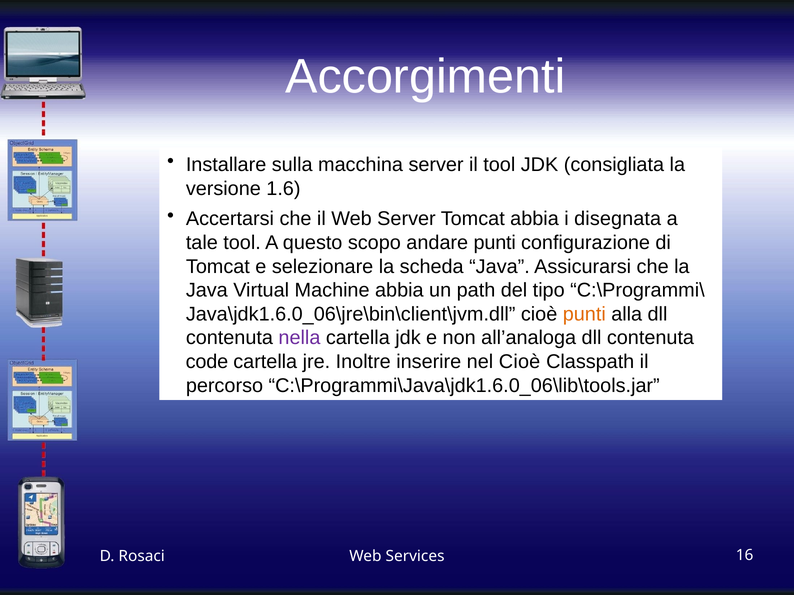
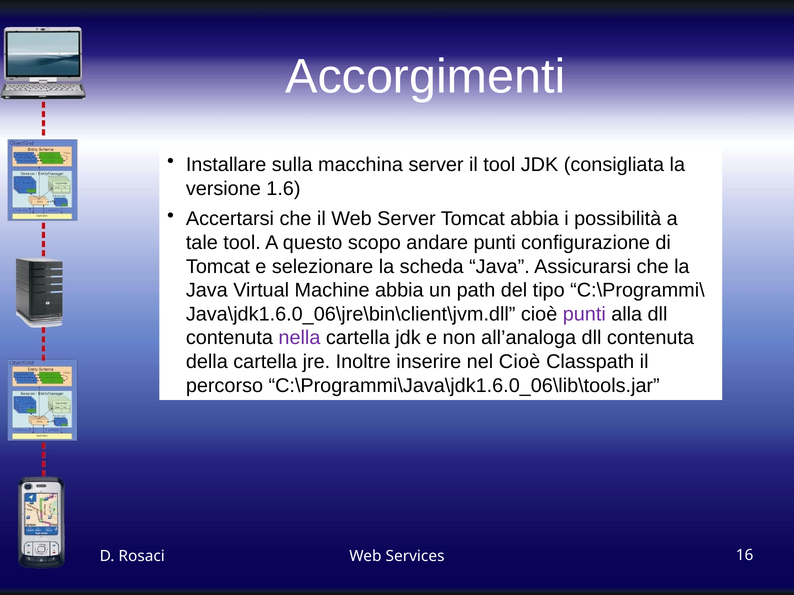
disegnata: disegnata -> possibilità (618, 219)
punti colour: orange -> purple (584, 314)
code: code -> della (207, 362)
